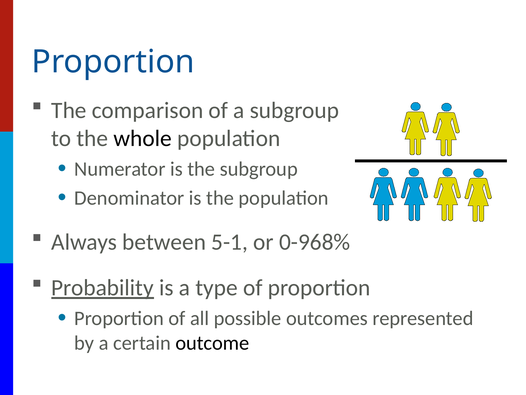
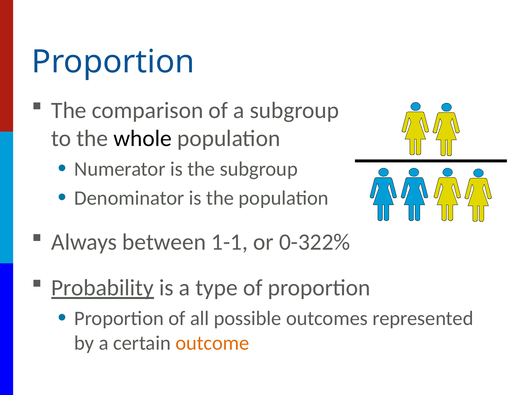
5-1: 5-1 -> 1-1 (230, 242)
0-968%: 0-968% -> 0-322% (315, 242)
outcome colour: black -> orange (212, 343)
